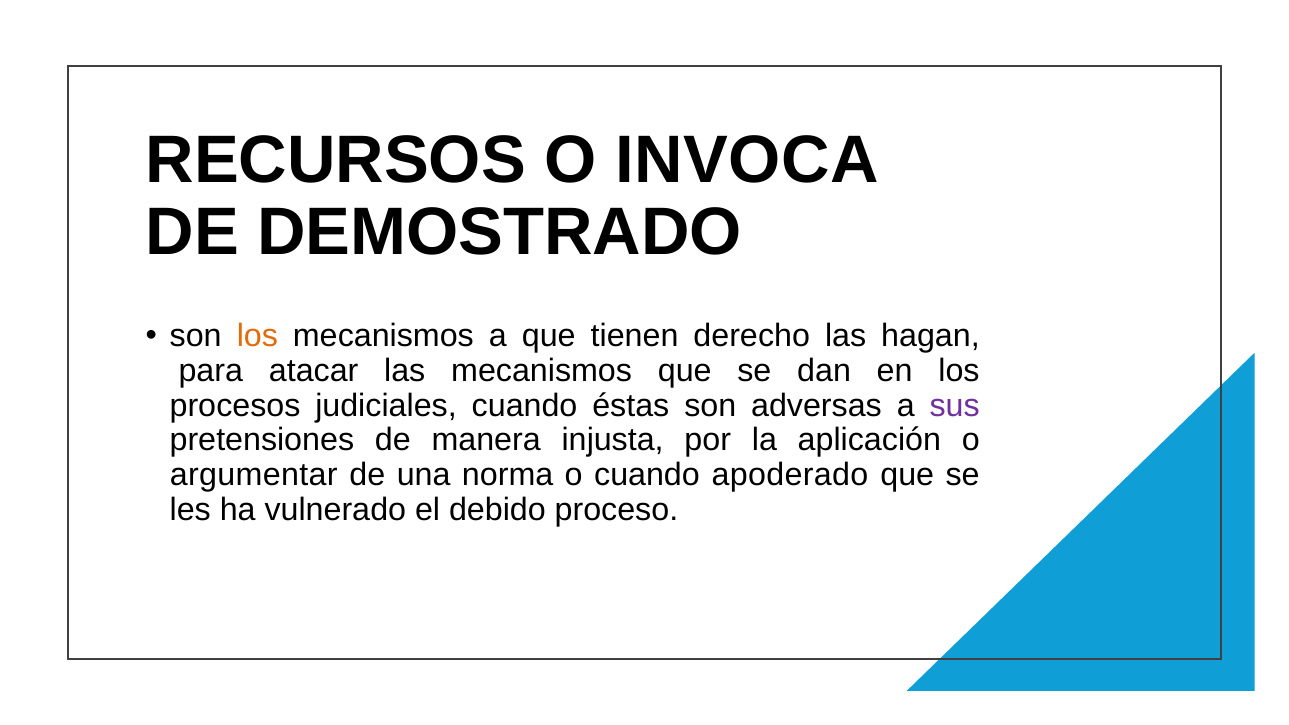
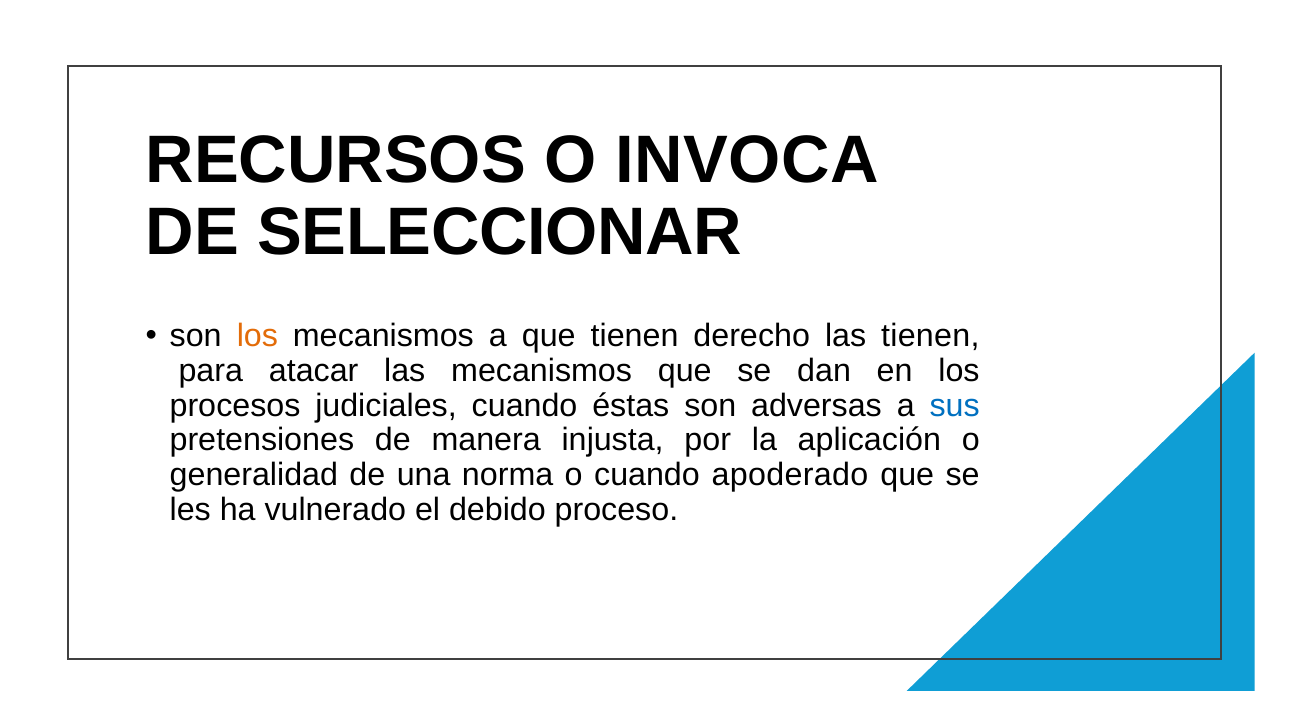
DEMOSTRADO: DEMOSTRADO -> SELECCIONAR (500, 232)
las hagan: hagan -> tienen (930, 336)
sus colour: purple -> blue (955, 406)
argumentar: argumentar -> generalidad (254, 475)
